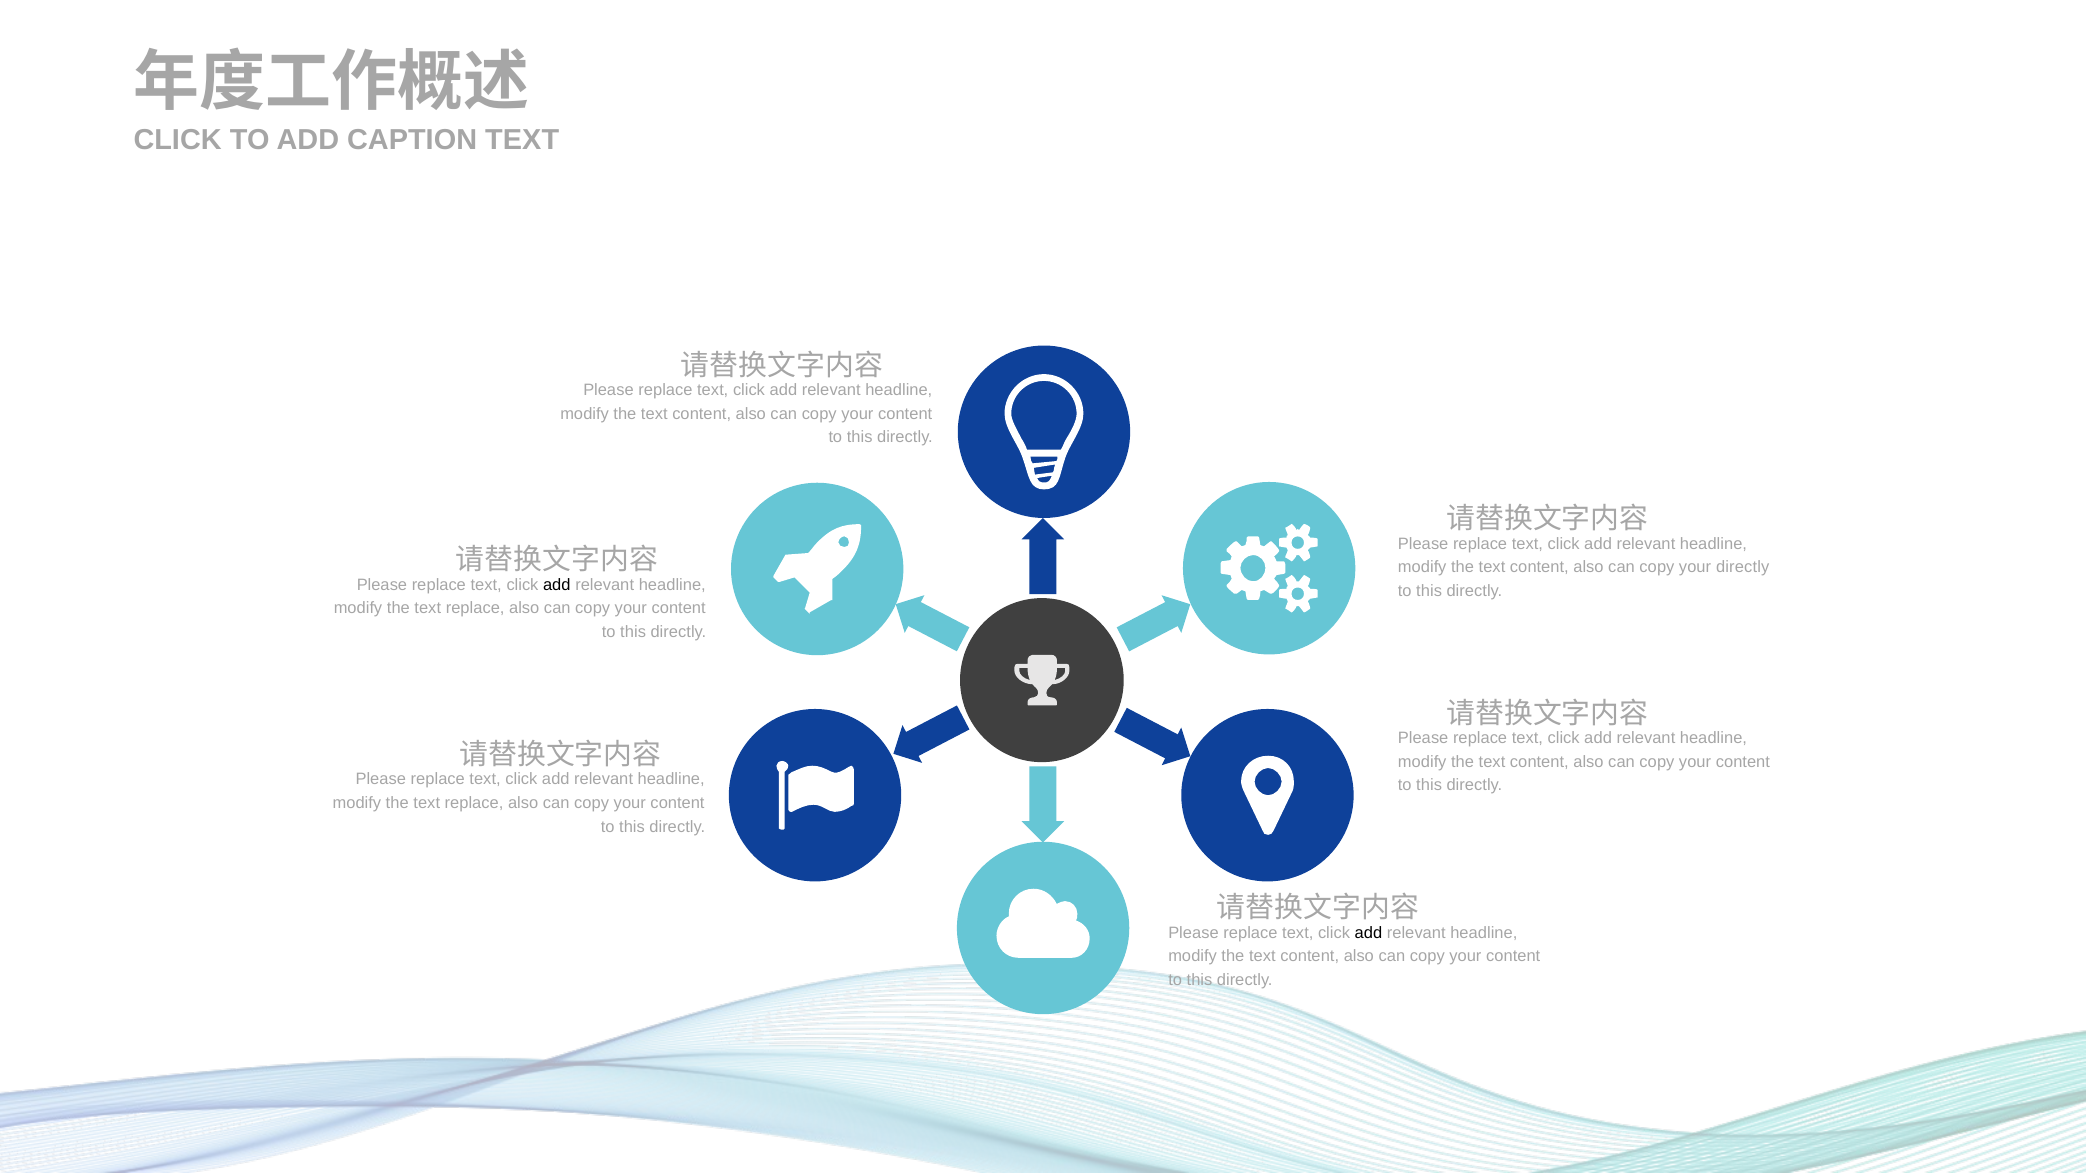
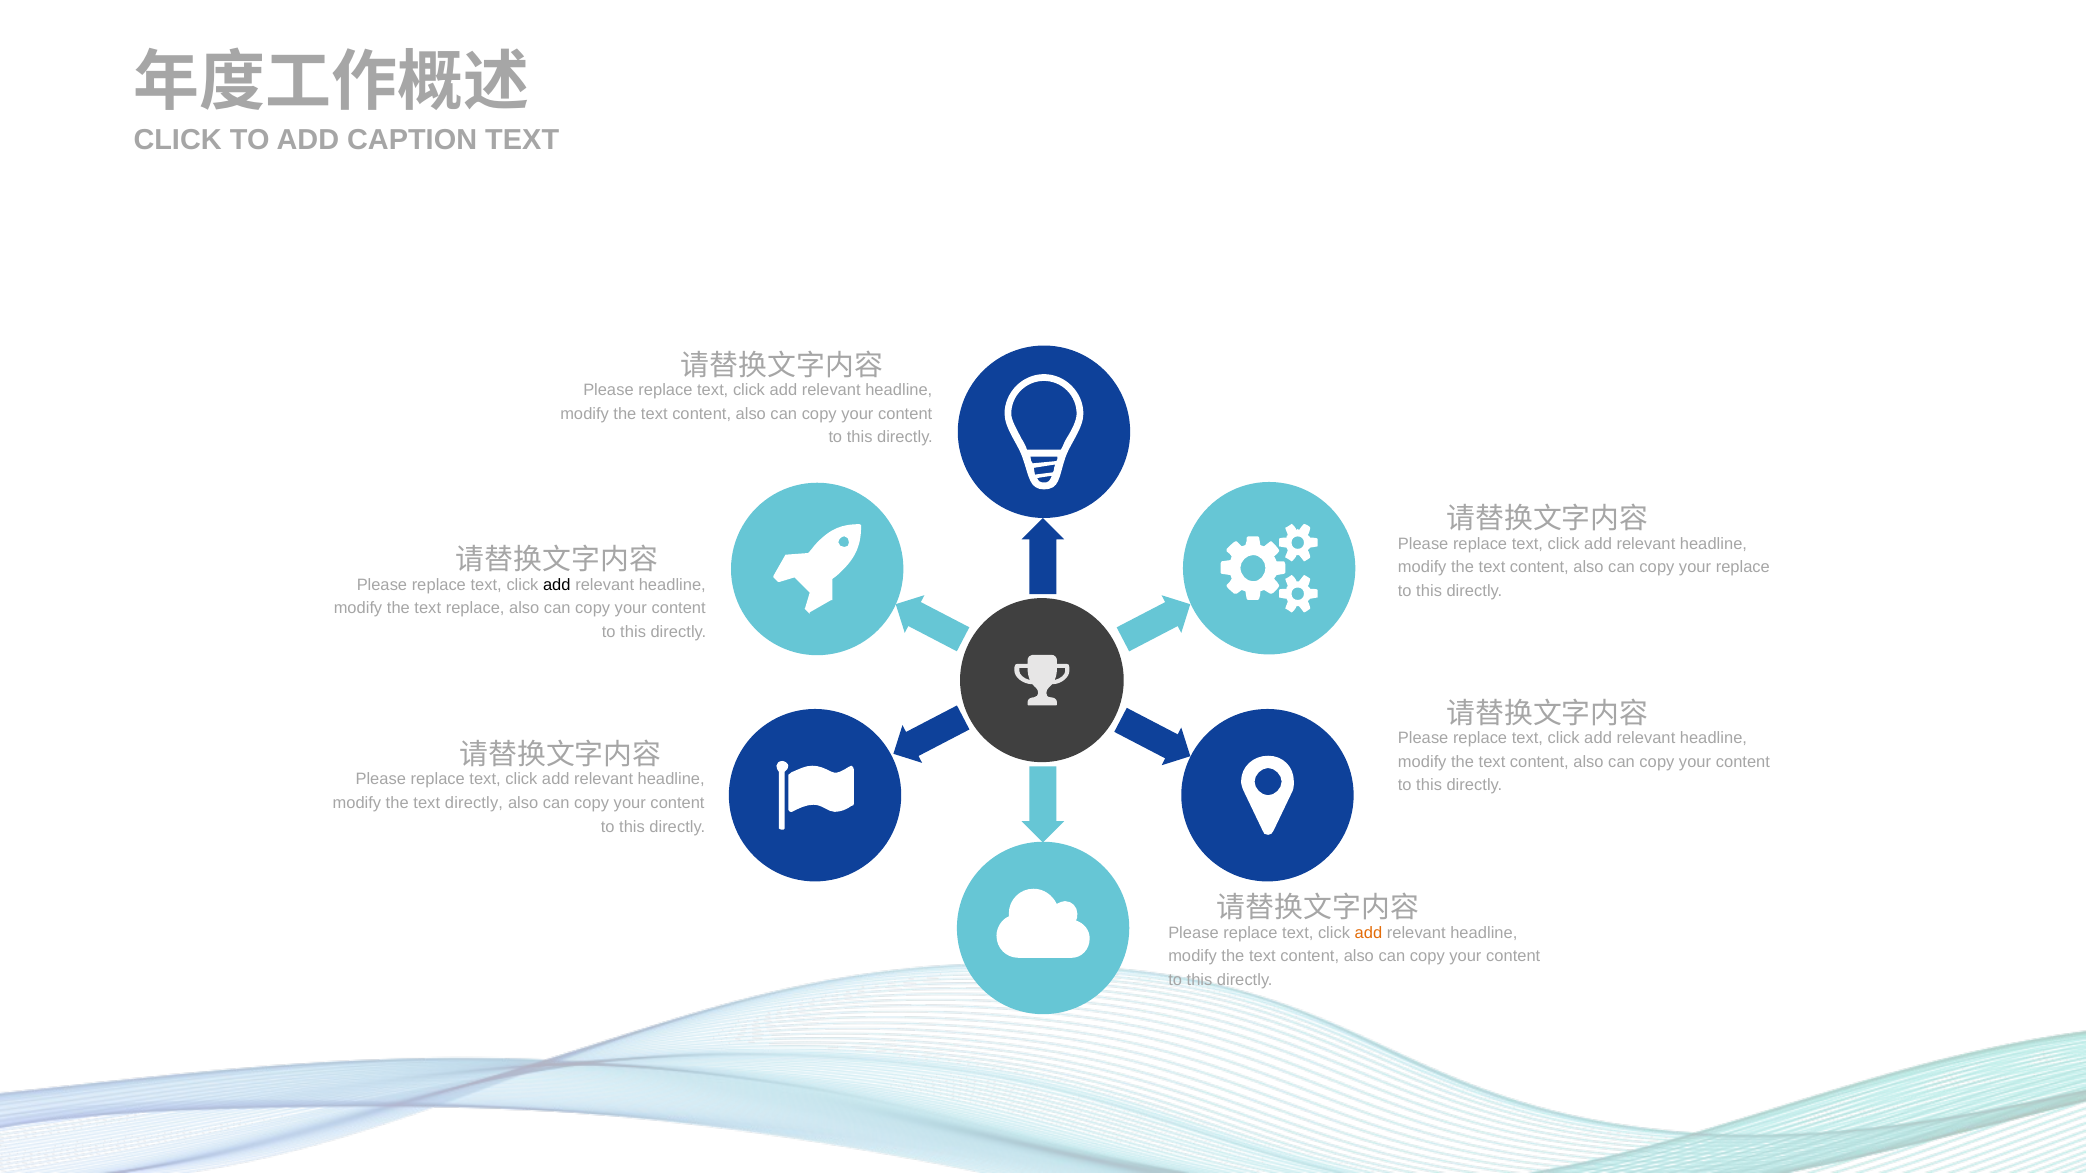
your directly: directly -> replace (1743, 567)
replace: replace -> directly (474, 803)
add colour: black -> orange (1368, 933)
